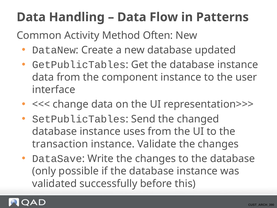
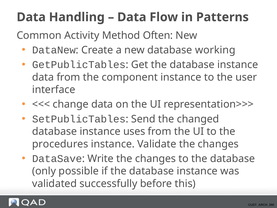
updated: updated -> working (215, 50)
transaction: transaction -> procedures (60, 144)
